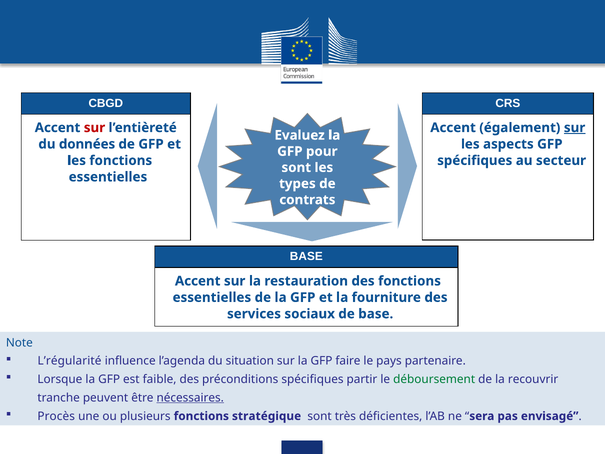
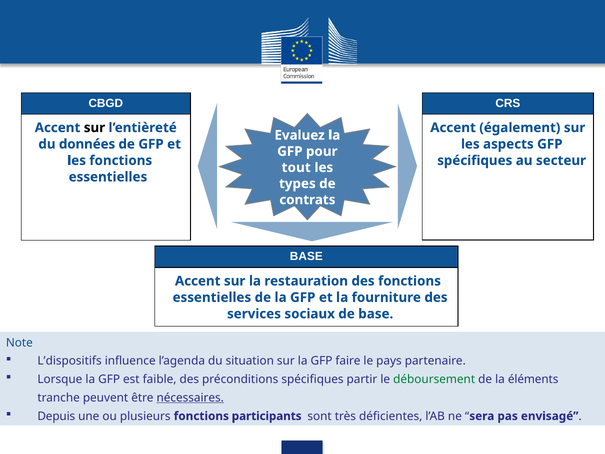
sur colour: red -> black (94, 128)
sur underline: present -> none (575, 128)
sont: sont -> tout (296, 167)
L’régularité: L’régularité -> L’dispositifs (70, 361)
recouvrir: recouvrir -> éléments (533, 379)
Procès: Procès -> Depuis (56, 416)
stratégique: stratégique -> participants (267, 416)
